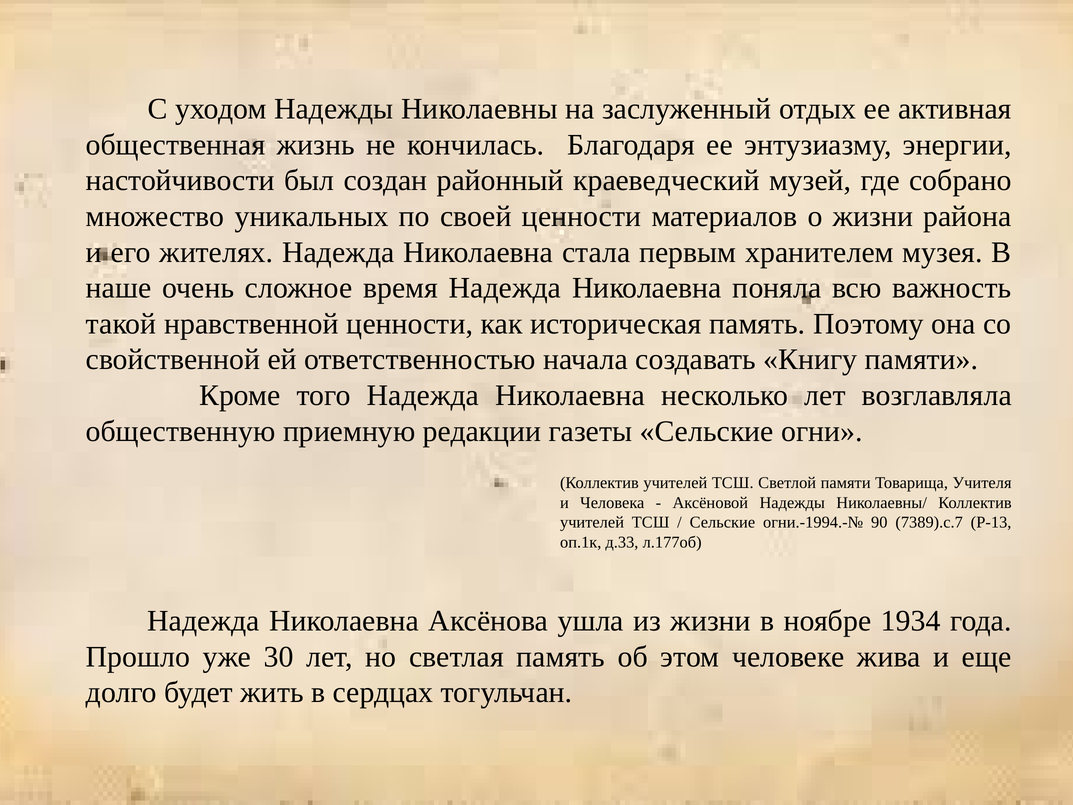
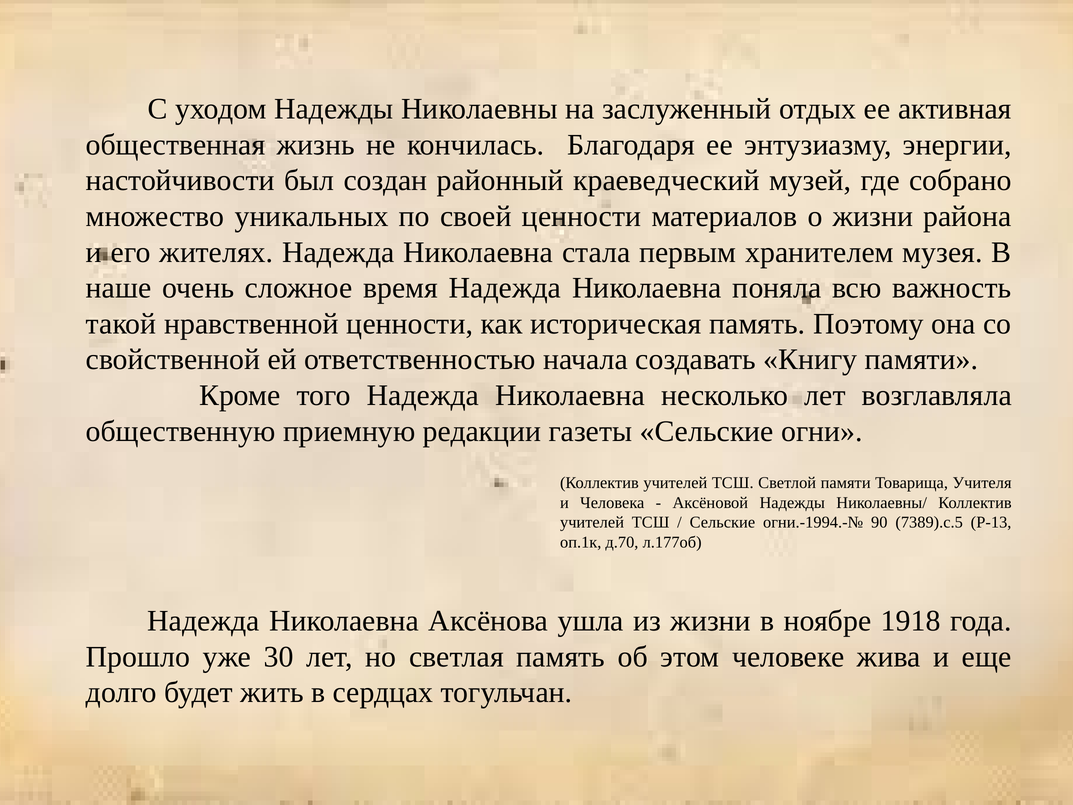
7389).с.7: 7389).с.7 -> 7389).с.5 (929, 522)
д.33: д.33 -> д.70 (622, 542)
1934: 1934 -> 1918 (911, 621)
